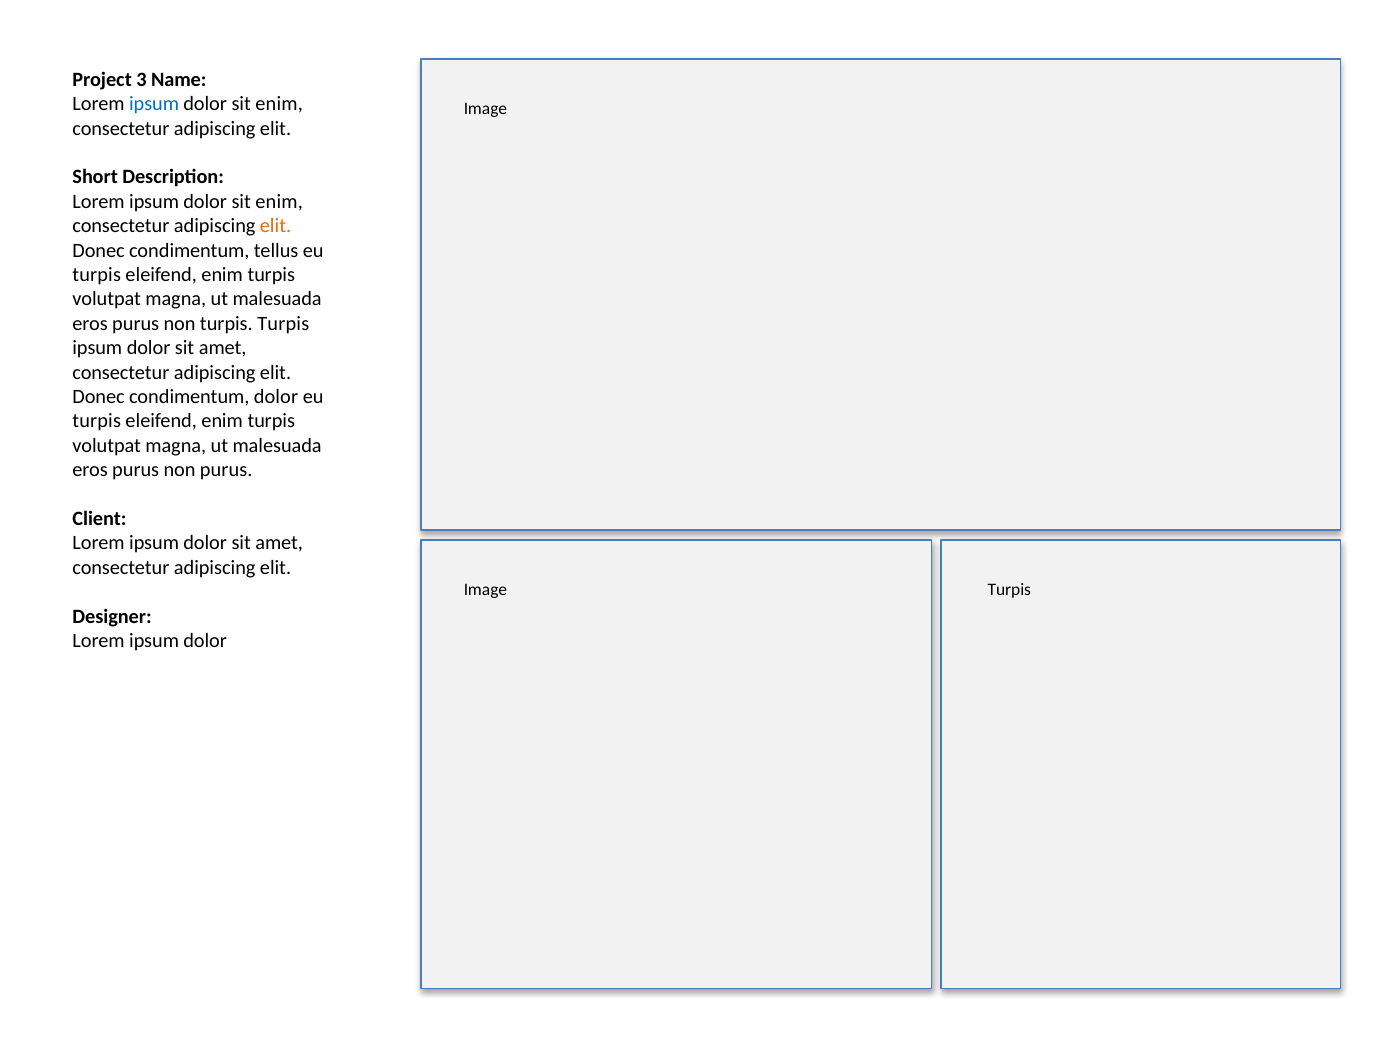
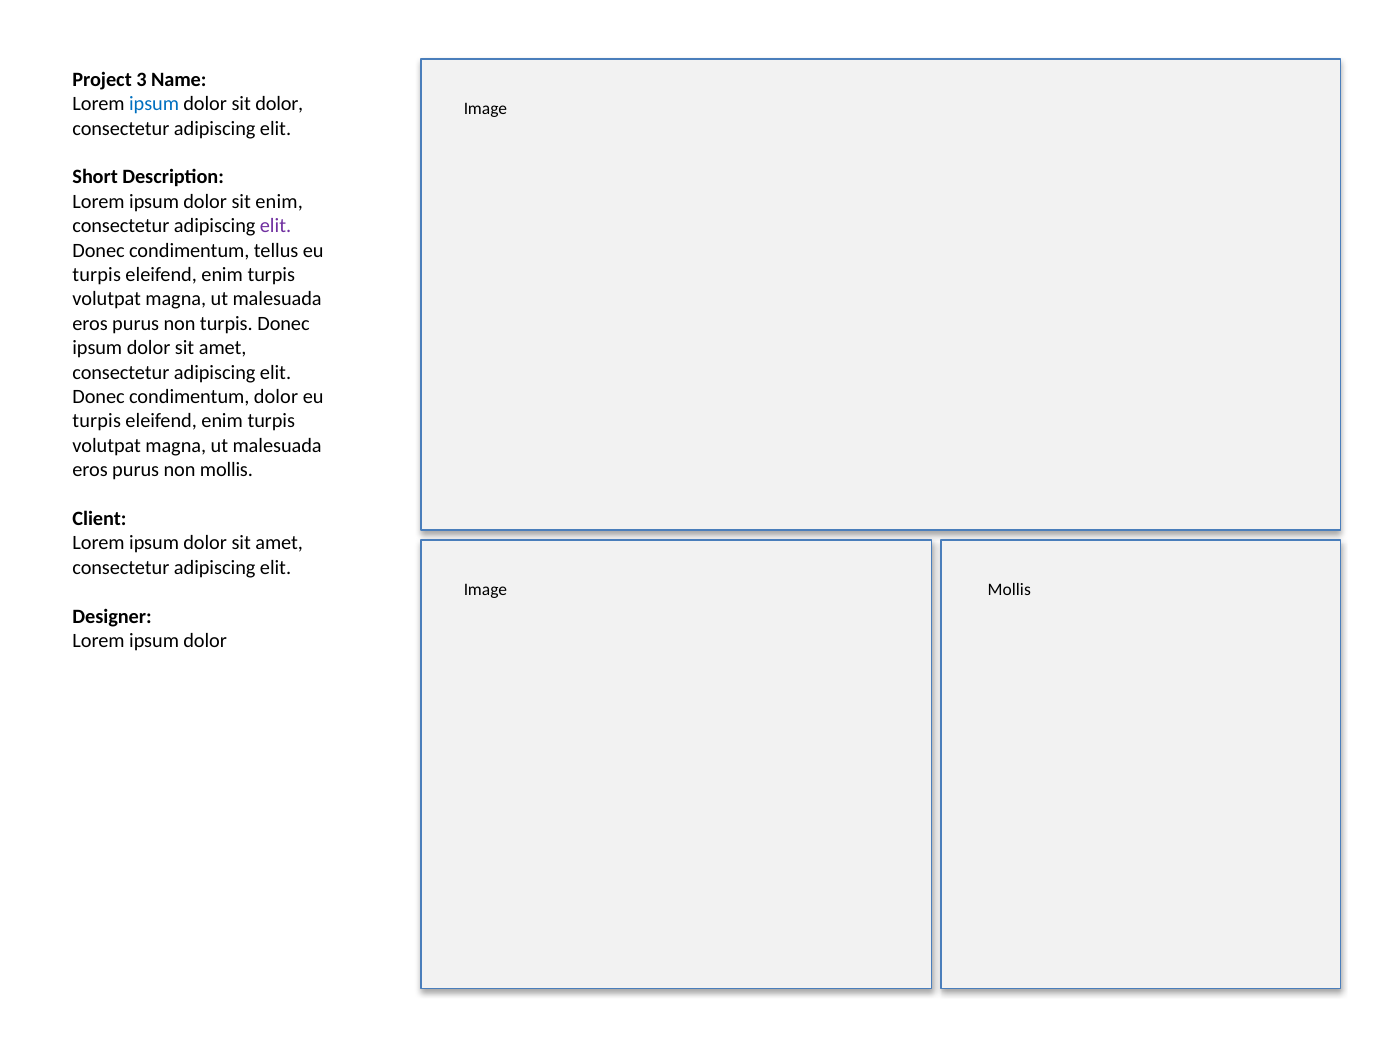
enim: enim -> dolor (279, 104)
elit colour: orange -> purple (276, 226)
turpis Turpis: Turpis -> Donec (283, 324)
non purus: purus -> mollis (226, 470)
Image Turpis: Turpis -> Mollis (1009, 590)
